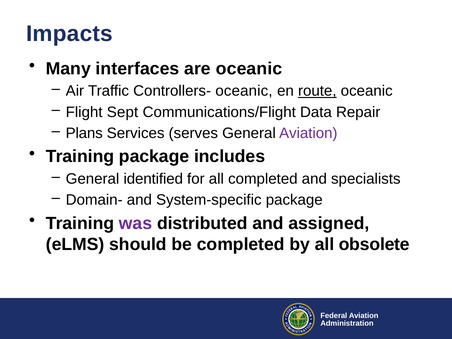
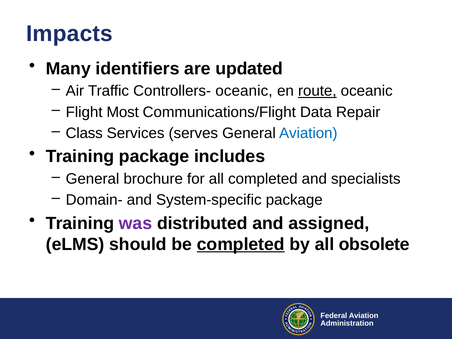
interfaces: interfaces -> identifiers (138, 69)
are oceanic: oceanic -> updated (249, 69)
Sept: Sept -> Most (123, 112)
Plans: Plans -> Class (84, 133)
Aviation colour: purple -> blue (308, 133)
identified: identified -> brochure (153, 179)
completed underline: none -> present (241, 244)
